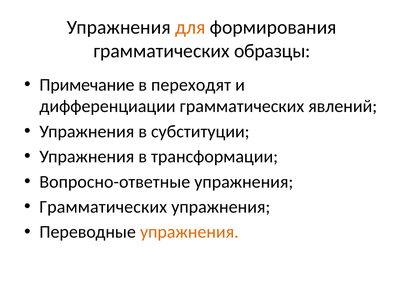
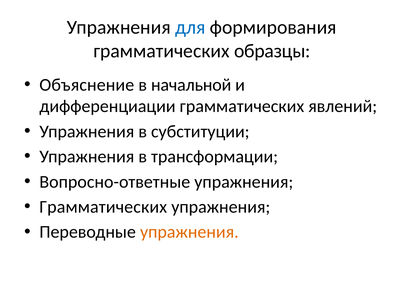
для colour: orange -> blue (190, 27)
Примечание: Примечание -> Объяснение (87, 85)
переходят: переходят -> начальной (191, 85)
